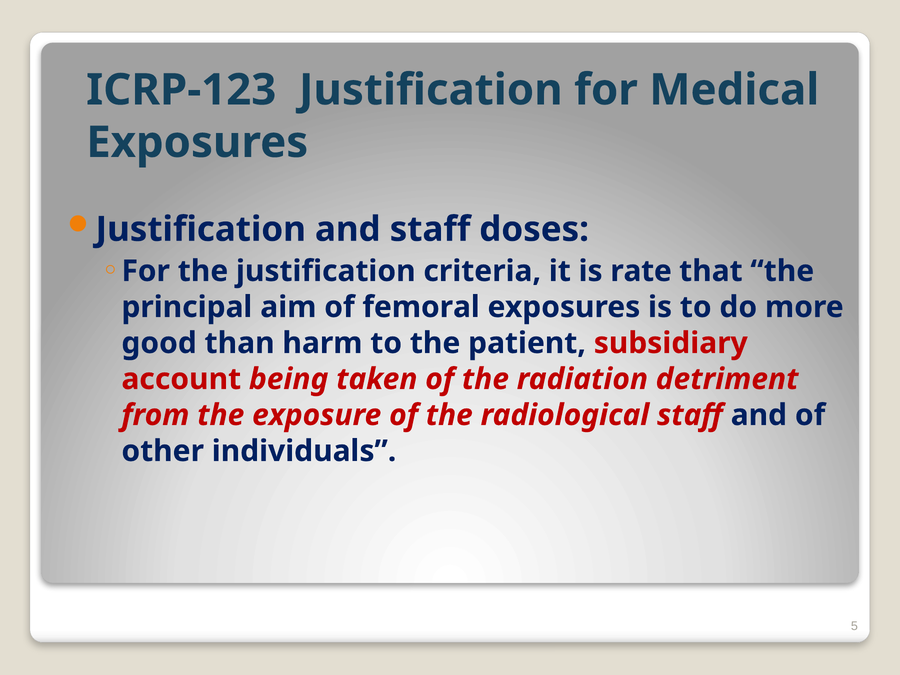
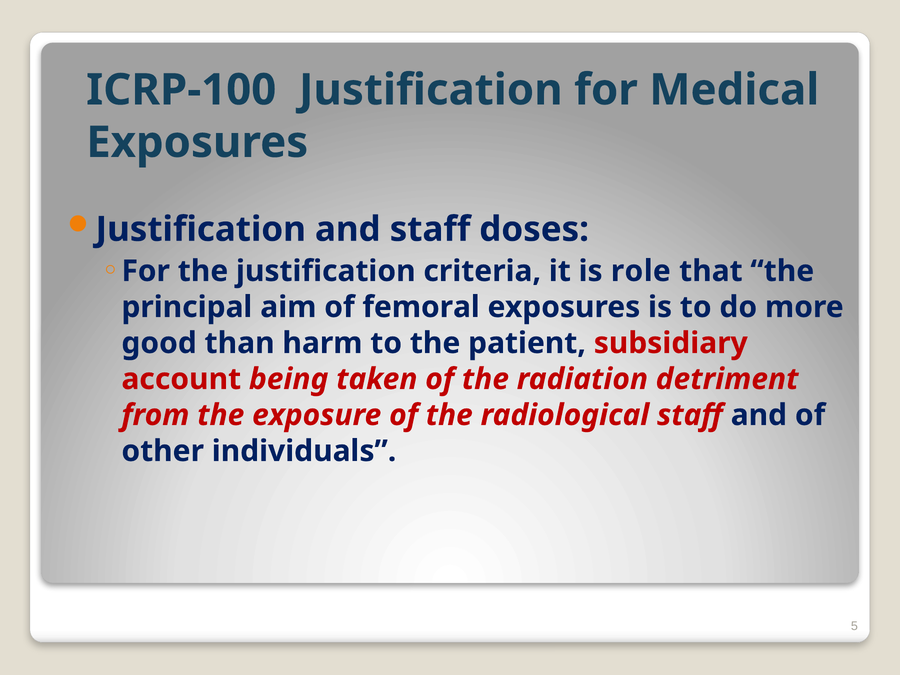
ICRP-123: ICRP-123 -> ICRP-100 (181, 90)
rate: rate -> role (641, 271)
